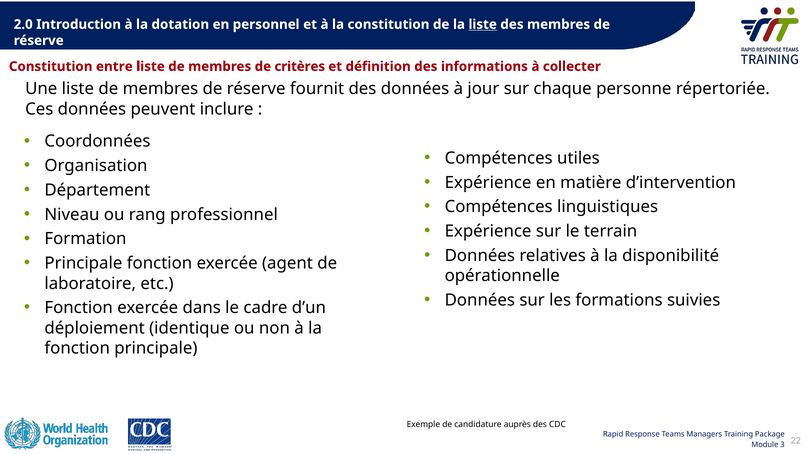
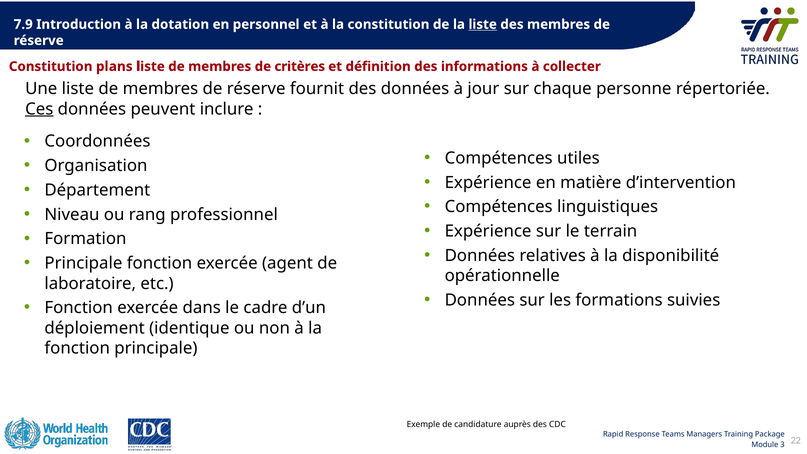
2.0: 2.0 -> 7.9 (23, 24)
entre: entre -> plans (114, 66)
Ces underline: none -> present (39, 109)
